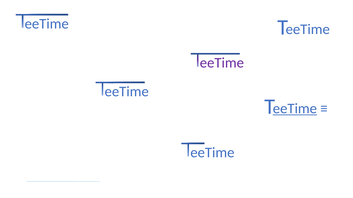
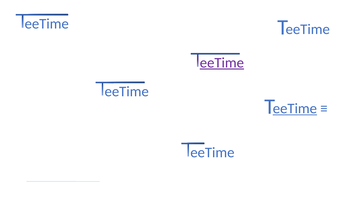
eeTime underline: none -> present (222, 63)
